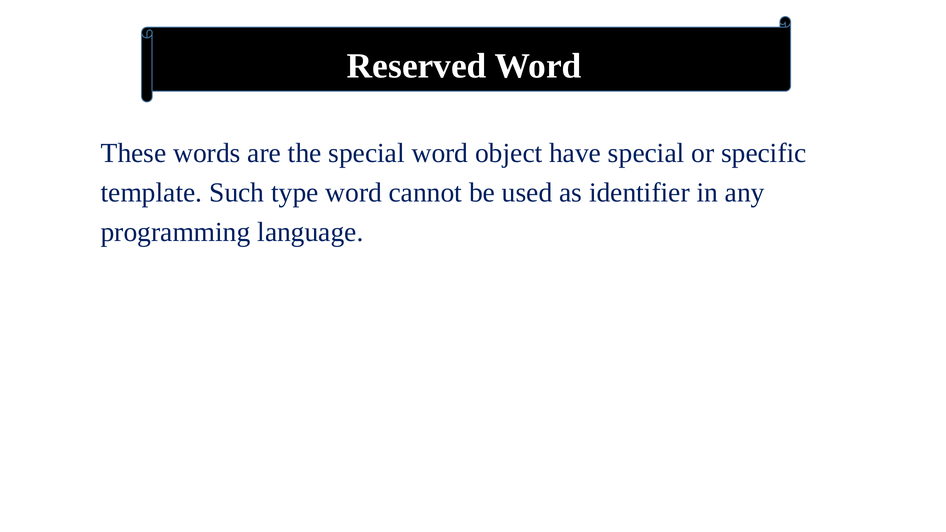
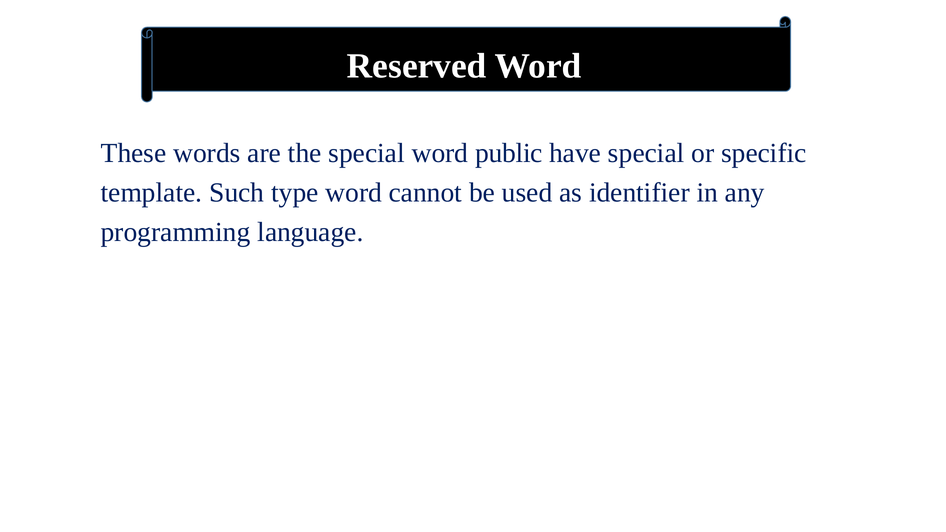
object: object -> public (509, 153)
